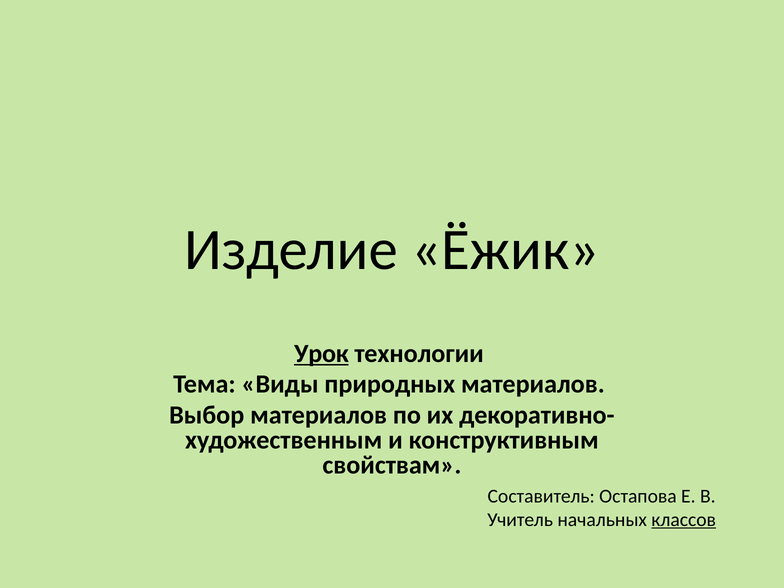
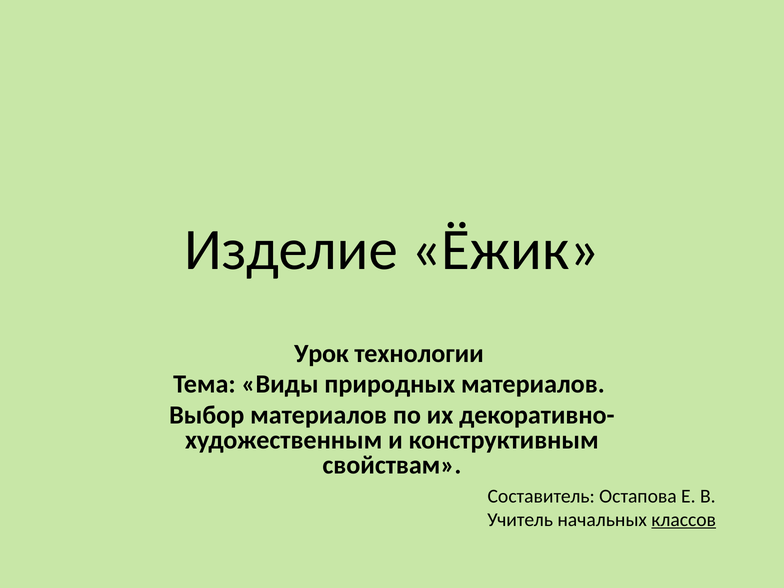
Урок underline: present -> none (321, 354)
